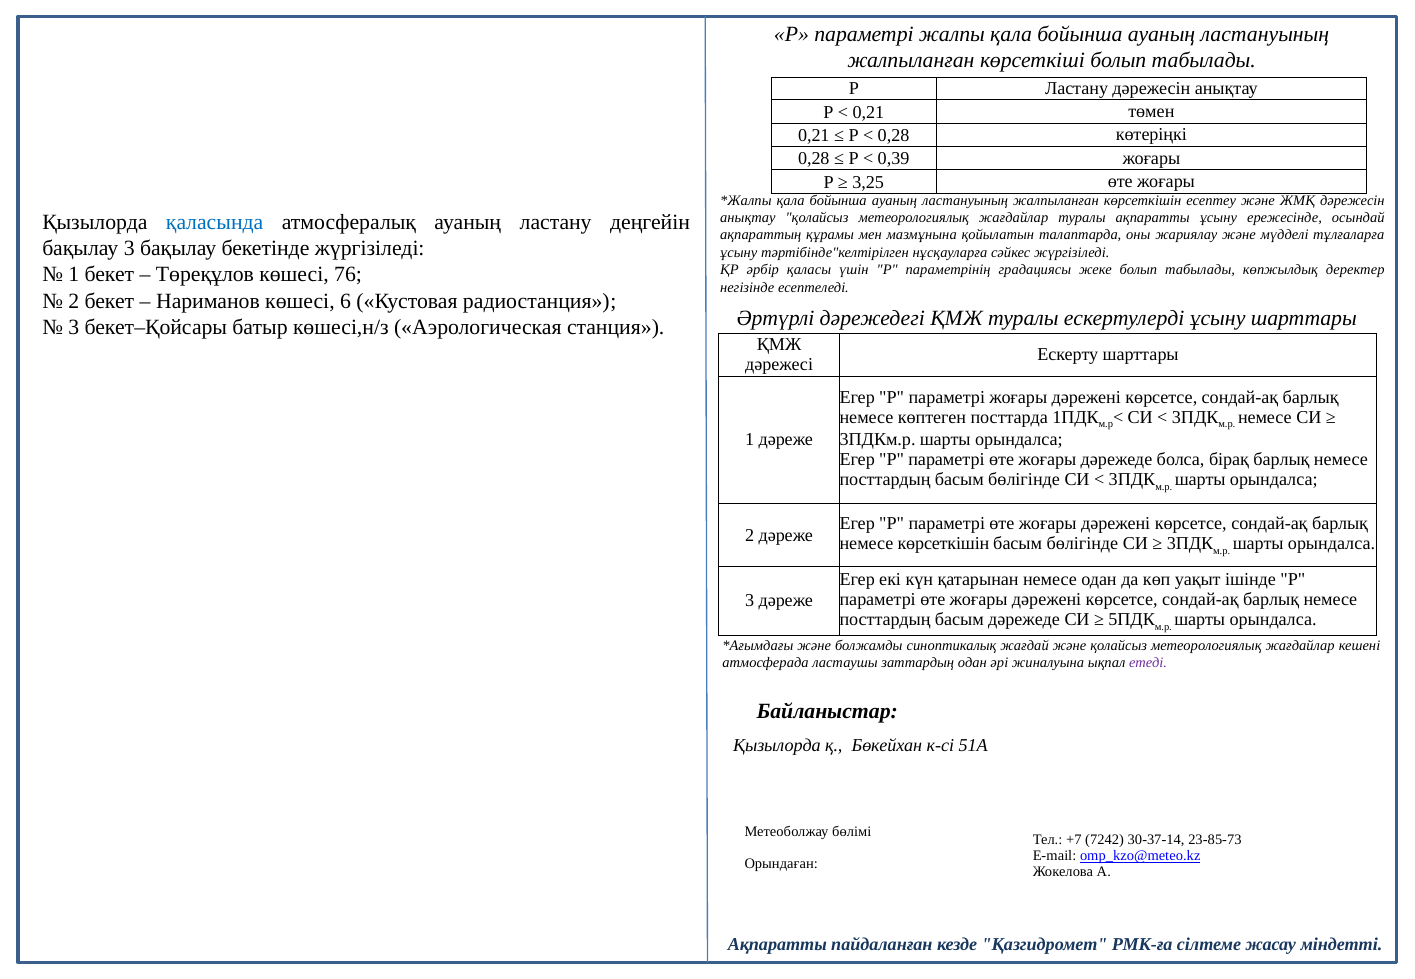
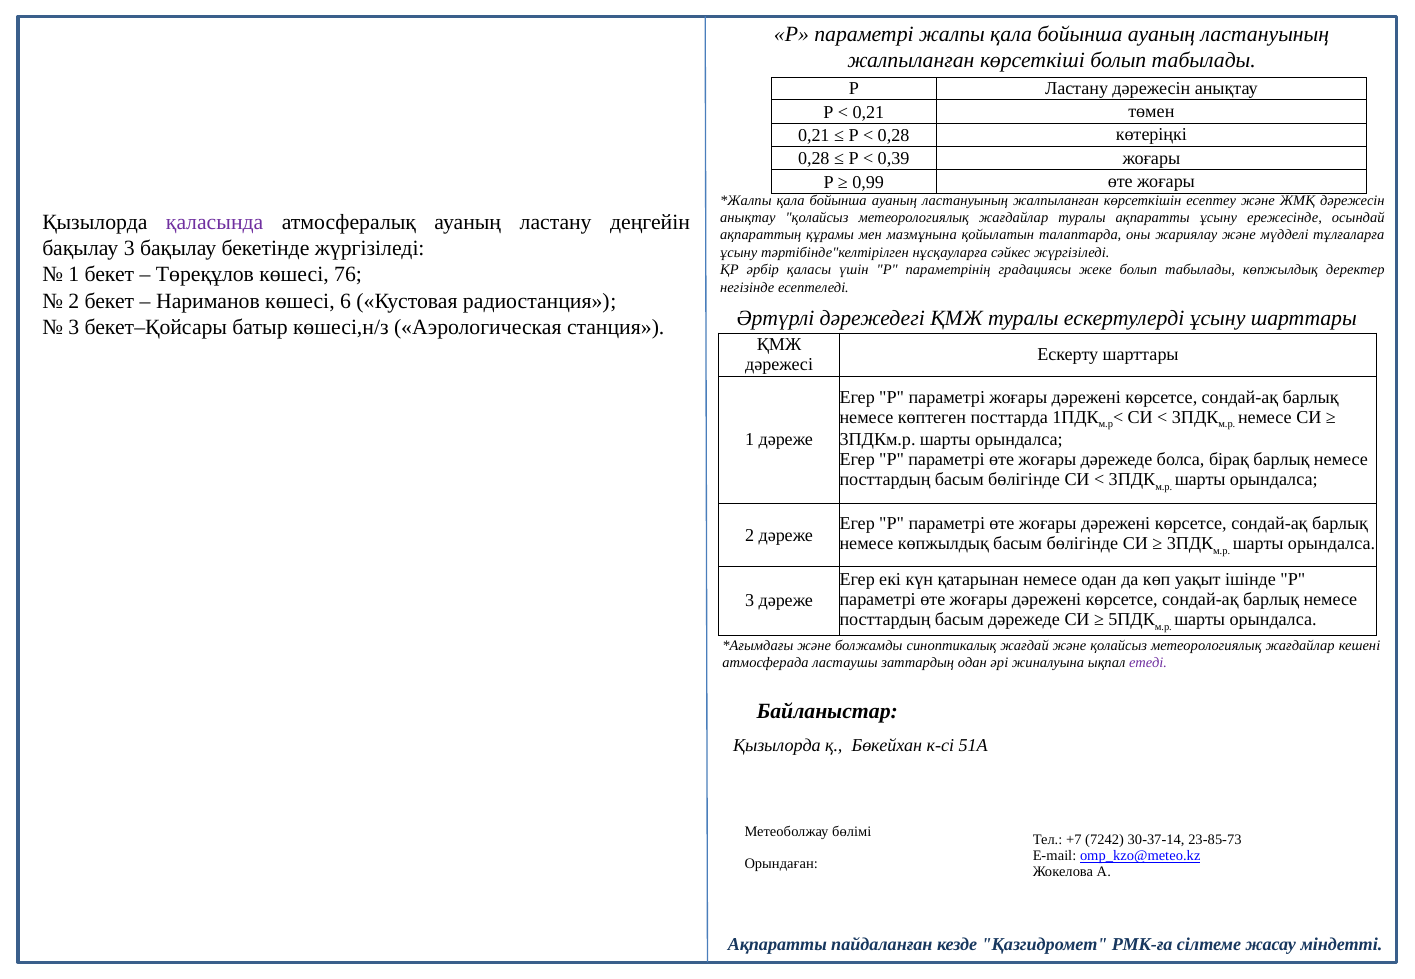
3,25: 3,25 -> 0,99 (868, 182)
қаласында colour: blue -> purple (215, 223)
немесе көрсеткішін: көрсеткішін -> көпжылдық (943, 544)
